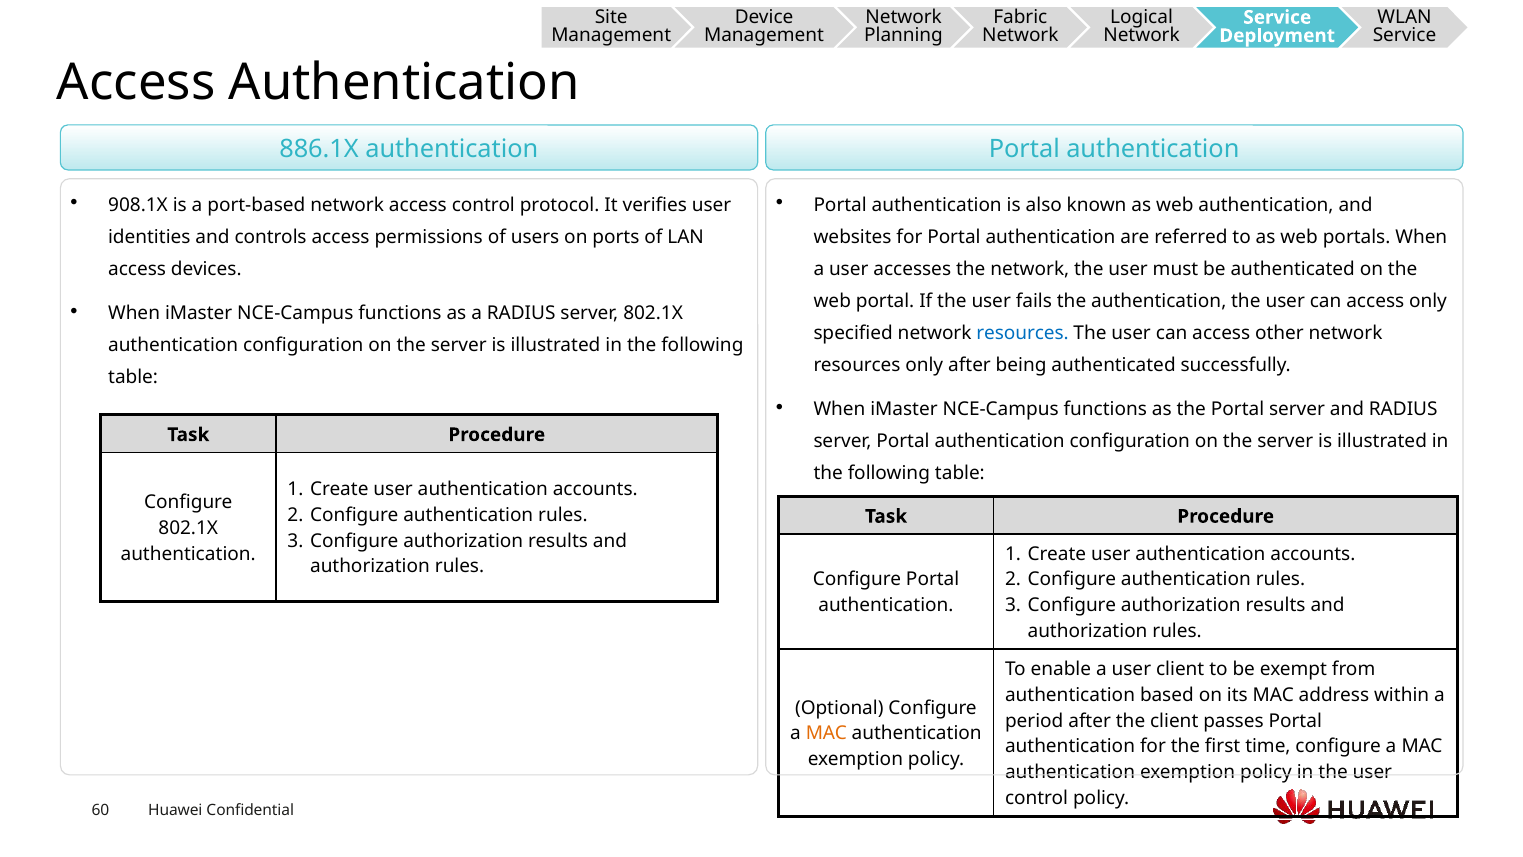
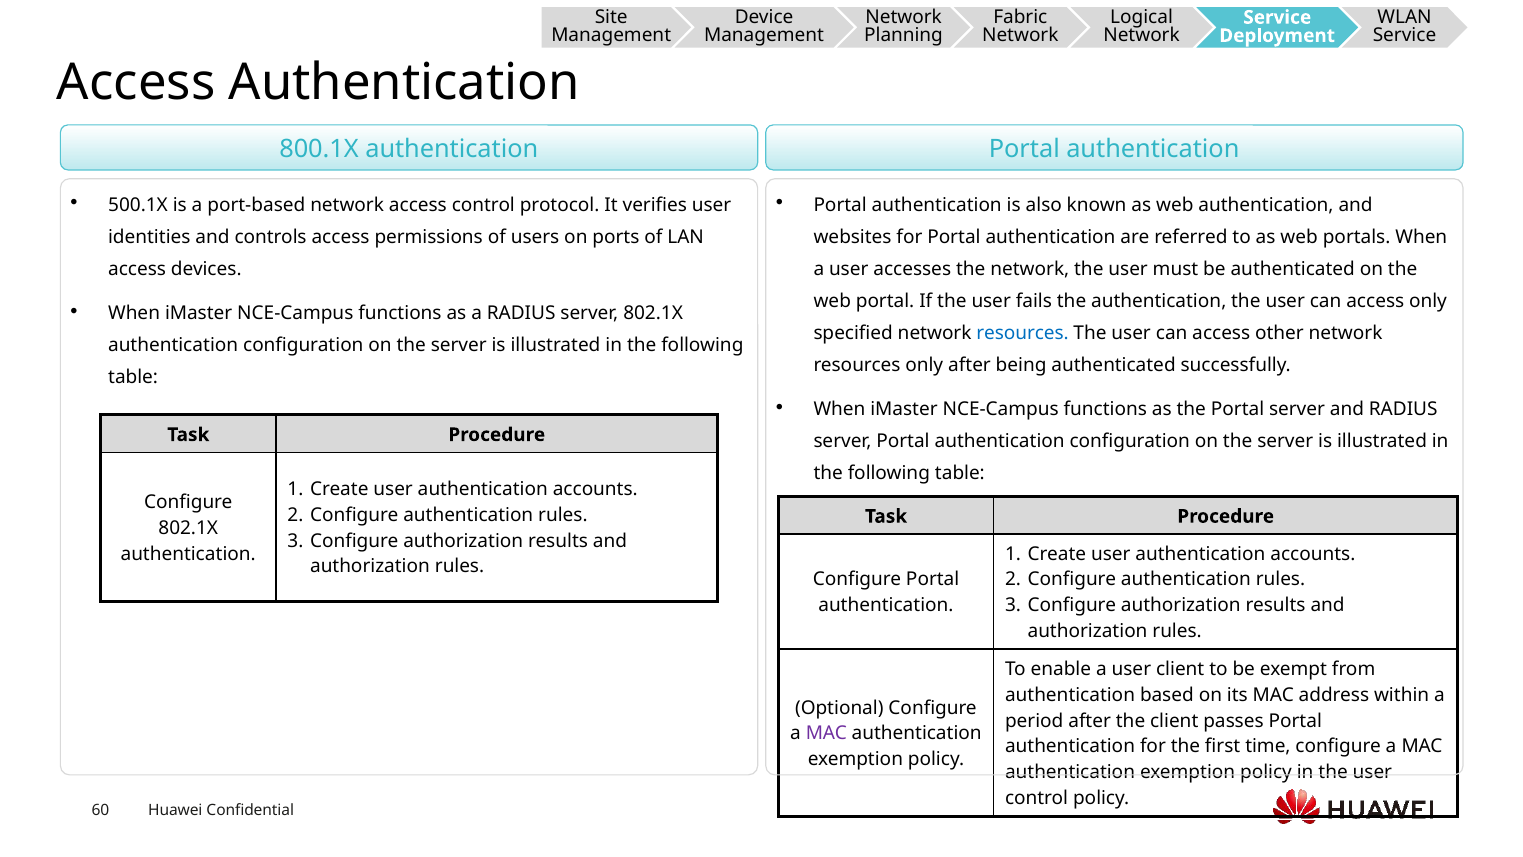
886.1X: 886.1X -> 800.1X (319, 149)
908.1X: 908.1X -> 500.1X (138, 205)
MAC colour: orange -> purple (826, 733)
